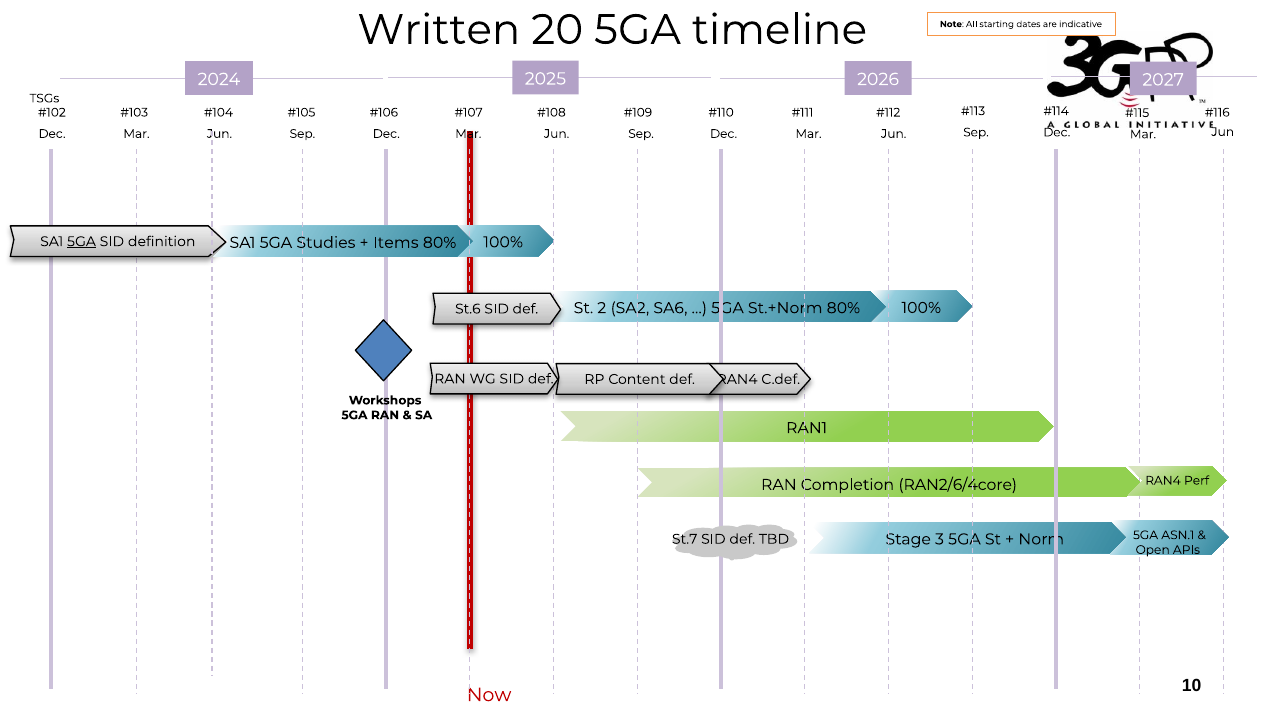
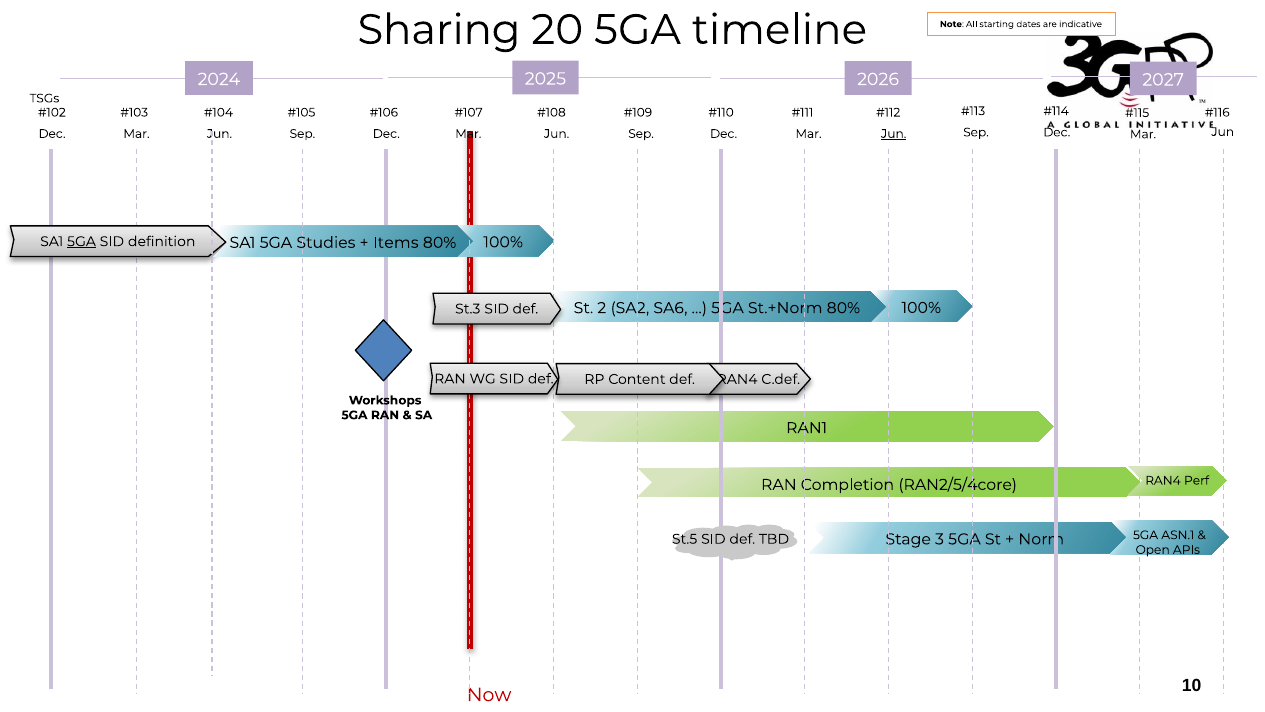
Written: Written -> Sharing (439, 30)
Jun underline: none -> present (894, 134)
St.6: St.6 -> St.3 (468, 309)
RAN2/6/4core: RAN2/6/4core -> RAN2/5/4core (958, 484)
St.7: St.7 -> St.5 (685, 539)
